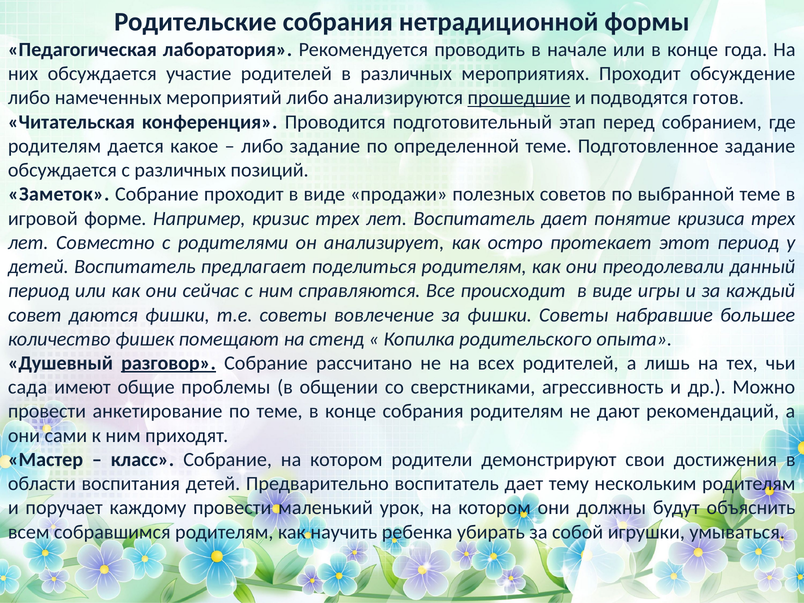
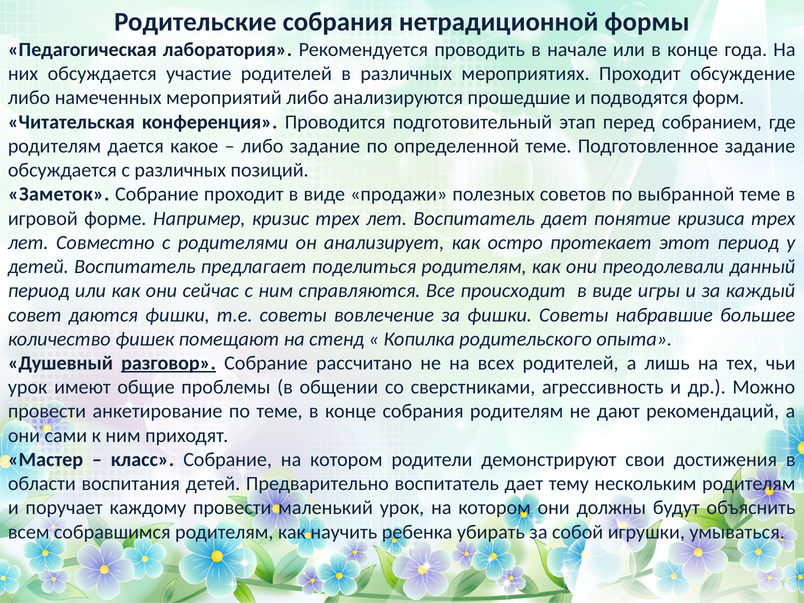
прошедшие underline: present -> none (519, 98)
готов: готов -> форм (718, 98)
сада: сада -> урок (28, 387)
